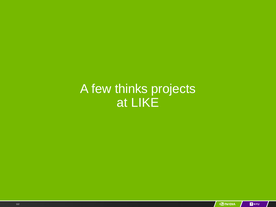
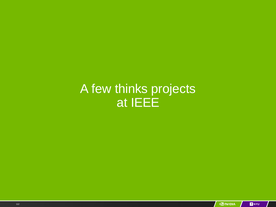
LIKE: LIKE -> IEEE (145, 103)
